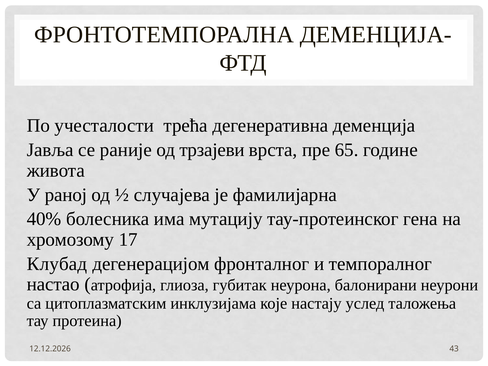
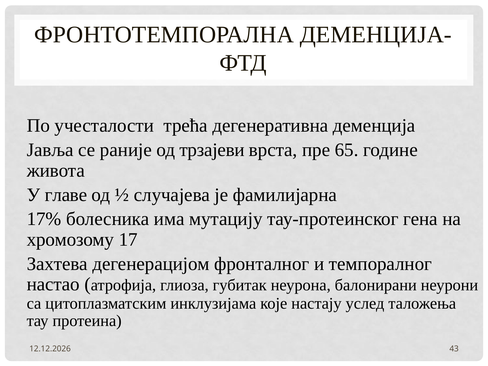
раној: раној -> главе (66, 195)
40%: 40% -> 17% (44, 219)
Клубад: Клубад -> Захтева (57, 264)
